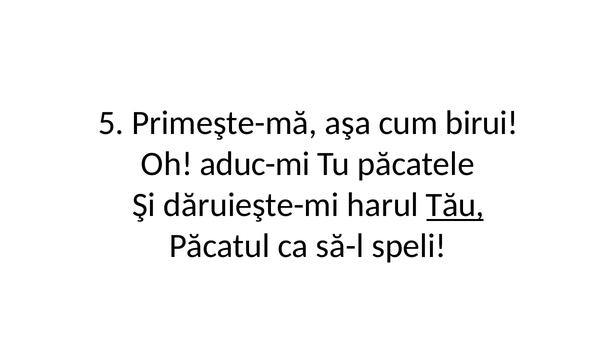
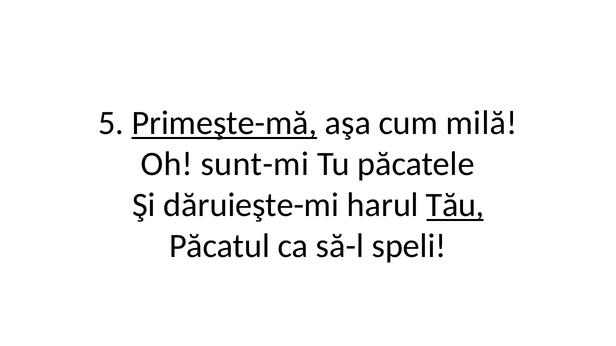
Primeşte-mă underline: none -> present (224, 123)
birui: birui -> milă (482, 123)
aduc-mi: aduc-mi -> sunt-mi (255, 164)
